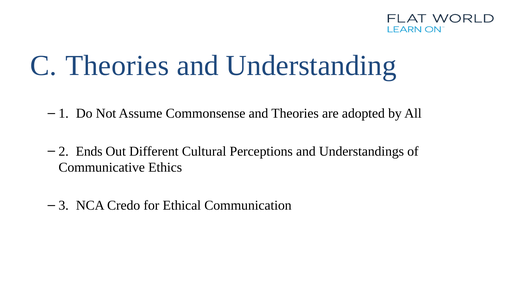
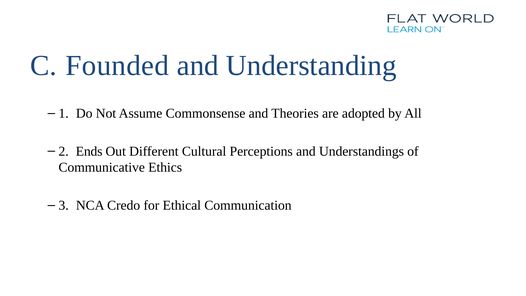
C Theories: Theories -> Founded (117, 66)
